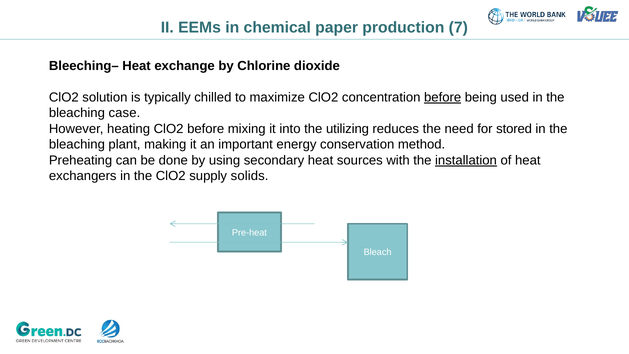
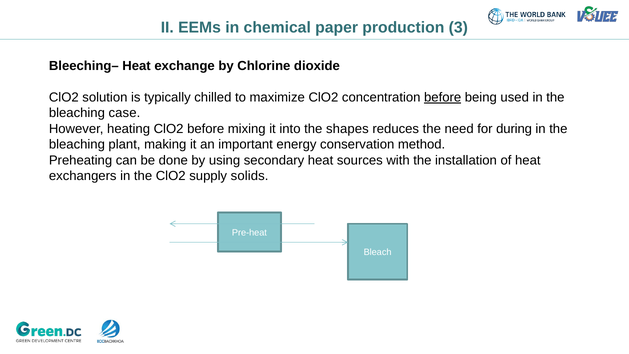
7: 7 -> 3 (458, 28)
utilizing: utilizing -> shapes (347, 129)
stored: stored -> during (514, 129)
installation underline: present -> none (466, 160)
